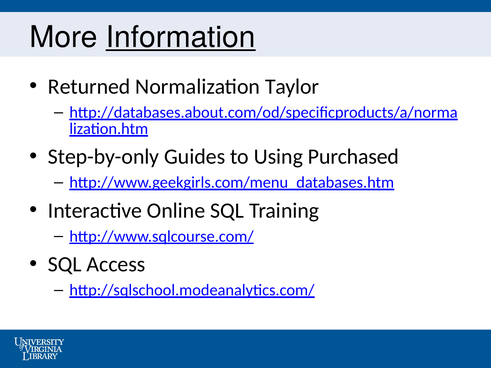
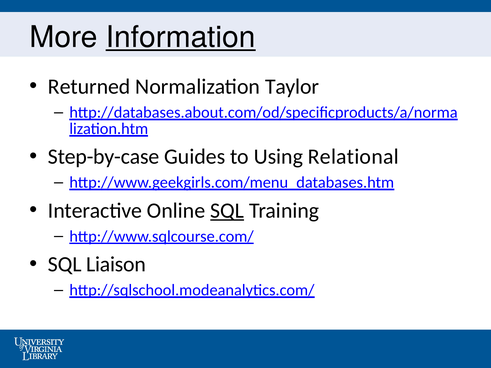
Step-by-only: Step-by-only -> Step-by-case (104, 157)
Purchased: Purchased -> Relational (353, 157)
SQL underline: none -> present (227, 211)
Access: Access -> Liaison (116, 264)
